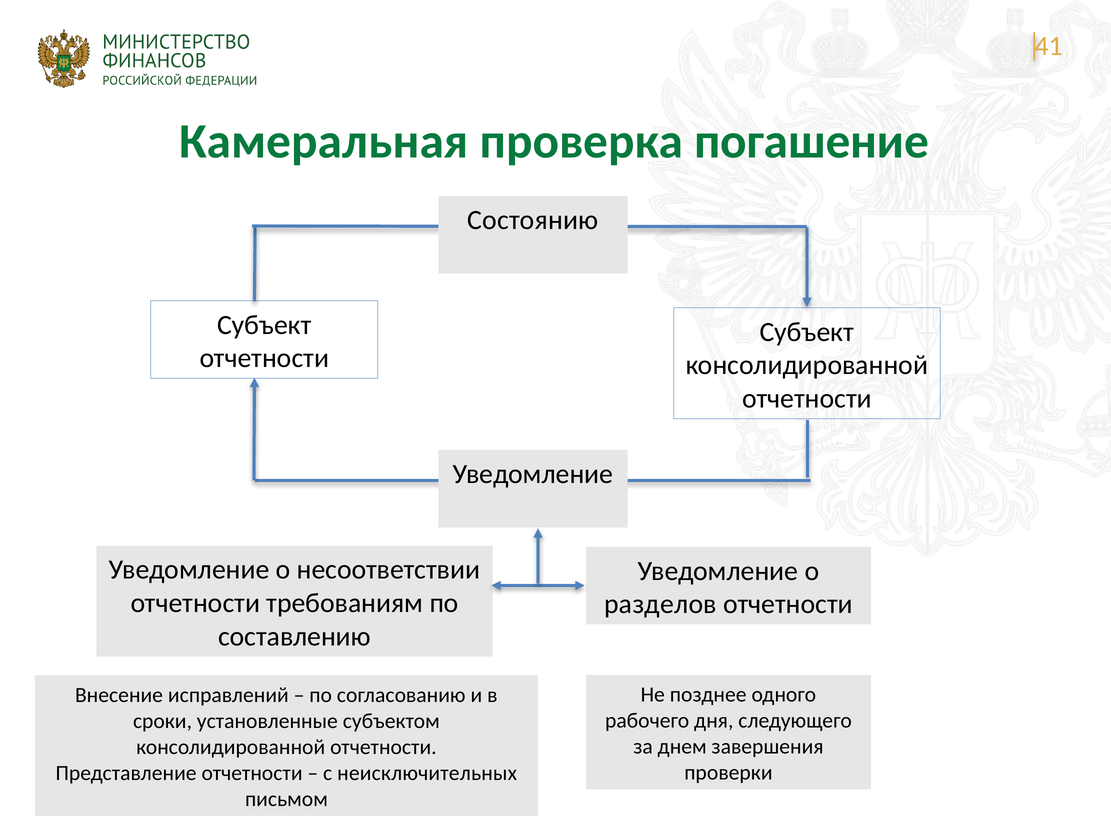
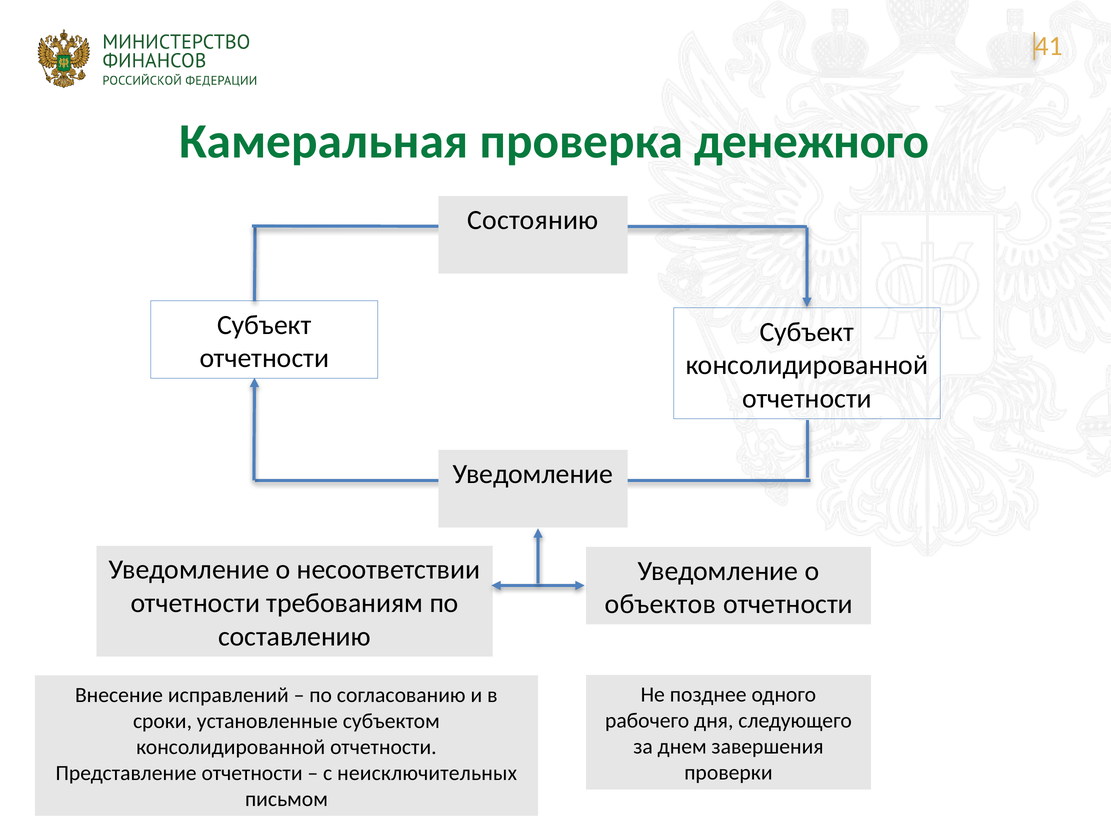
погашение: погашение -> денежного (812, 141)
разделов: разделов -> объектов (660, 604)
